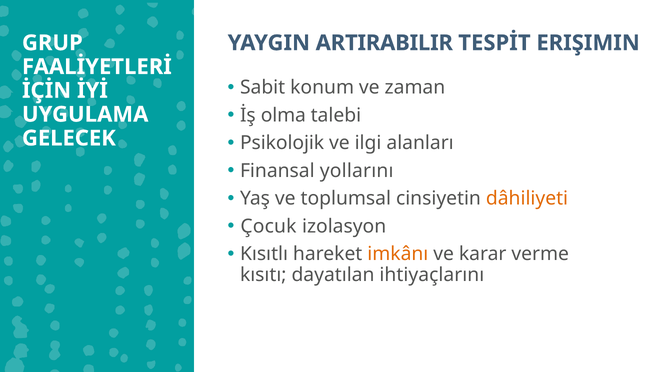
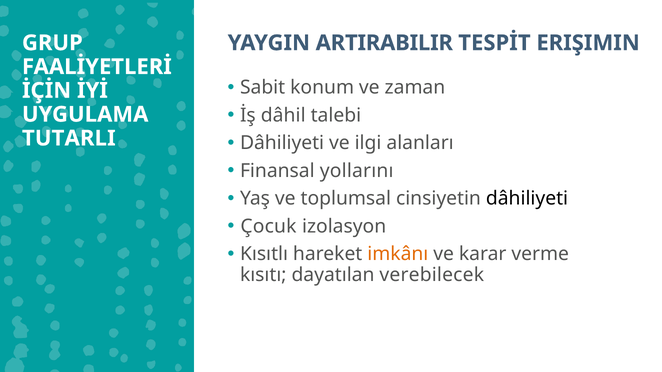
olma: olma -> dâhil (283, 115)
Psikolojik: Psikolojik -> Dâhiliyeti (282, 143)
GELECEK: GELECEK -> TUTARLI (69, 138)
dâhiliyeti colour: orange -> black (527, 199)
ihtiyaçlarını: ihtiyaçlarını -> verebilecek (432, 275)
